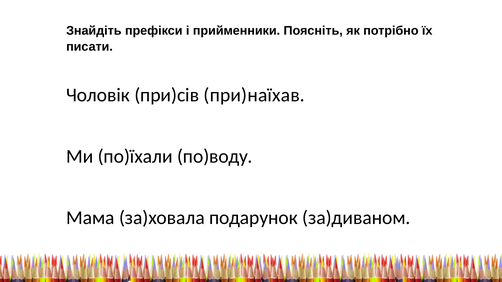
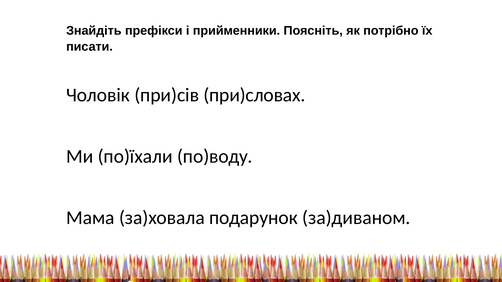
при)наїхав: при)наїхав -> при)словах (254, 95)
